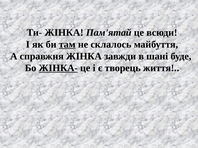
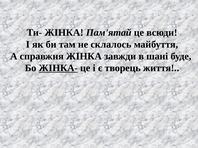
там underline: present -> none (67, 44)
